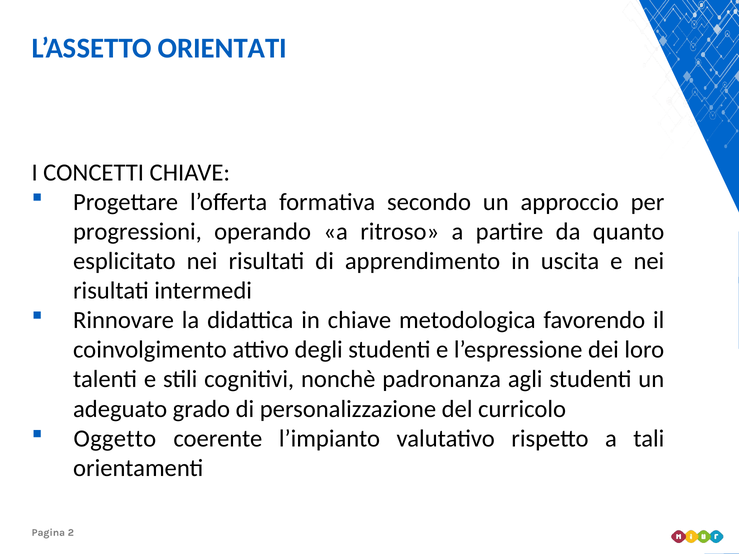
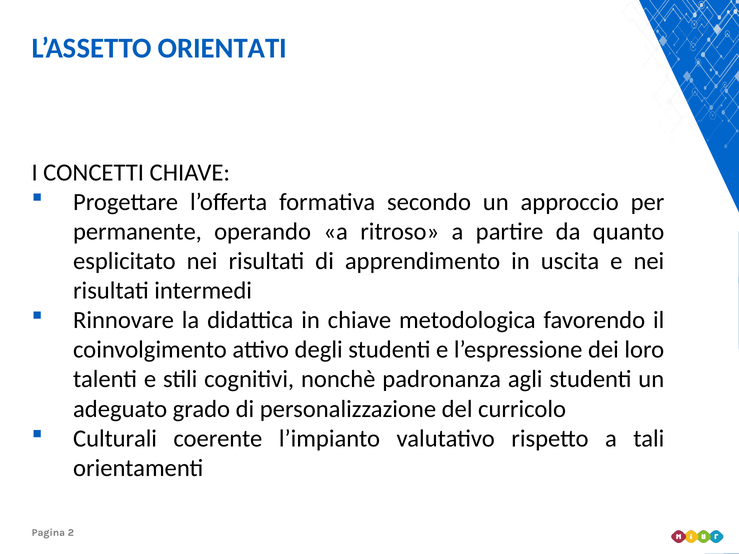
progressioni: progressioni -> permanente (137, 232)
Oggetto: Oggetto -> Culturali (115, 439)
